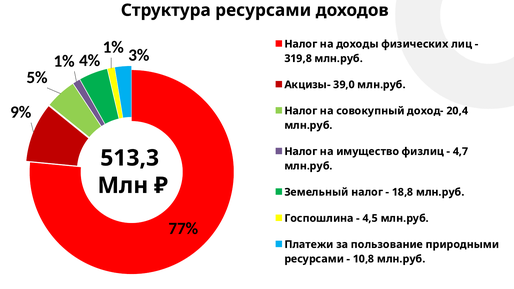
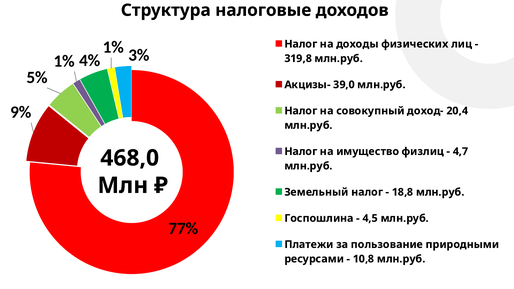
Структура ресурсами: ресурсами -> налоговые (263, 10)
513,3: 513,3 -> 468,0 (130, 158)
